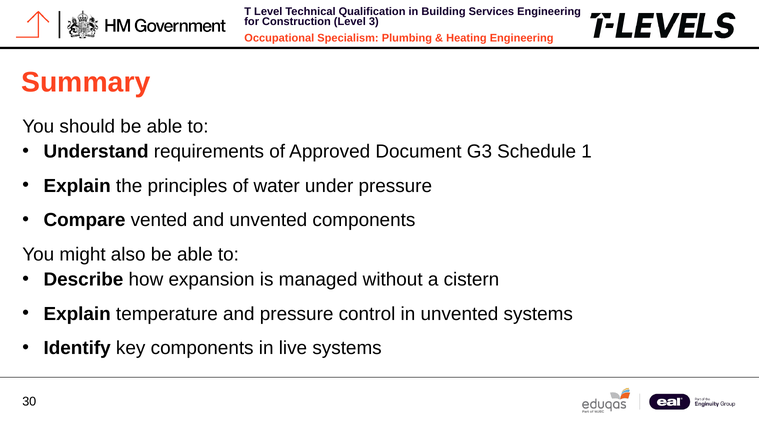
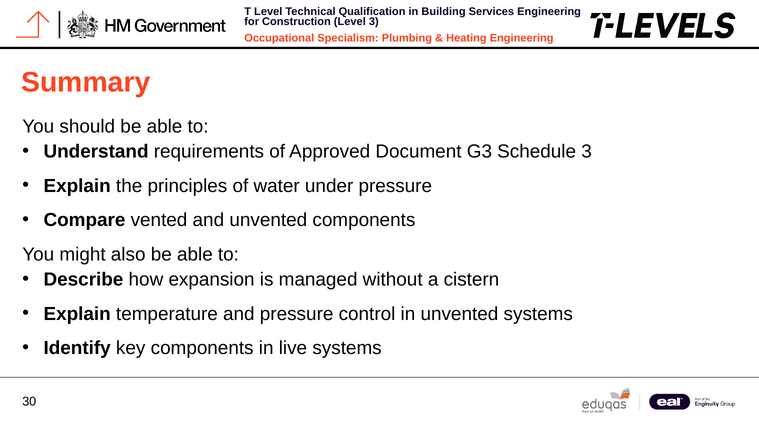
Schedule 1: 1 -> 3 (587, 151)
